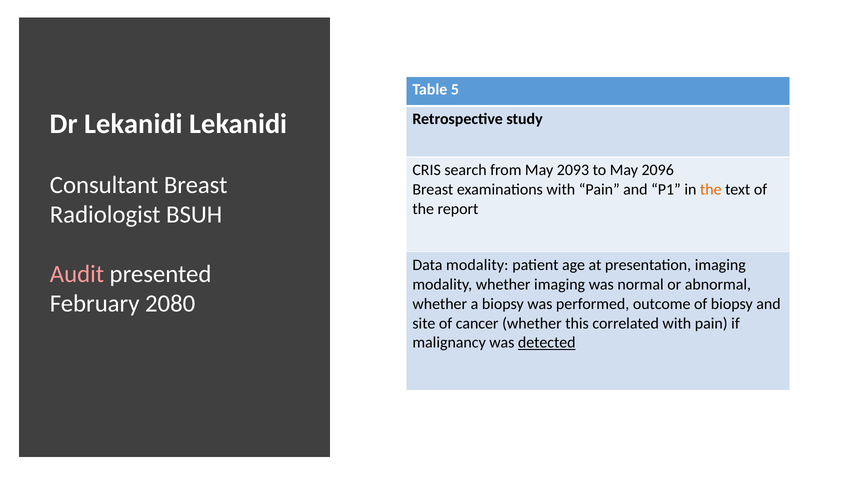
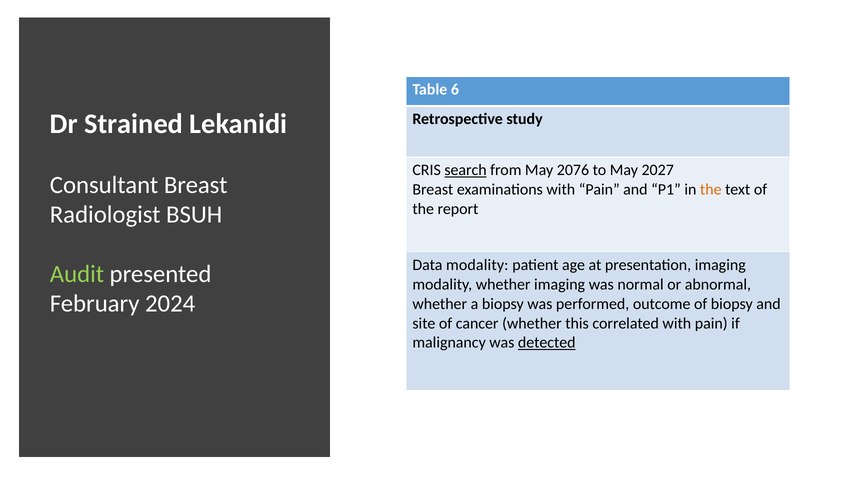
5: 5 -> 6 (455, 90)
Dr Lekanidi: Lekanidi -> Strained (134, 124)
search underline: none -> present (466, 170)
2093: 2093 -> 2076 (573, 170)
2096: 2096 -> 2027 (658, 170)
Audit colour: pink -> light green (77, 274)
2080: 2080 -> 2024 (170, 304)
